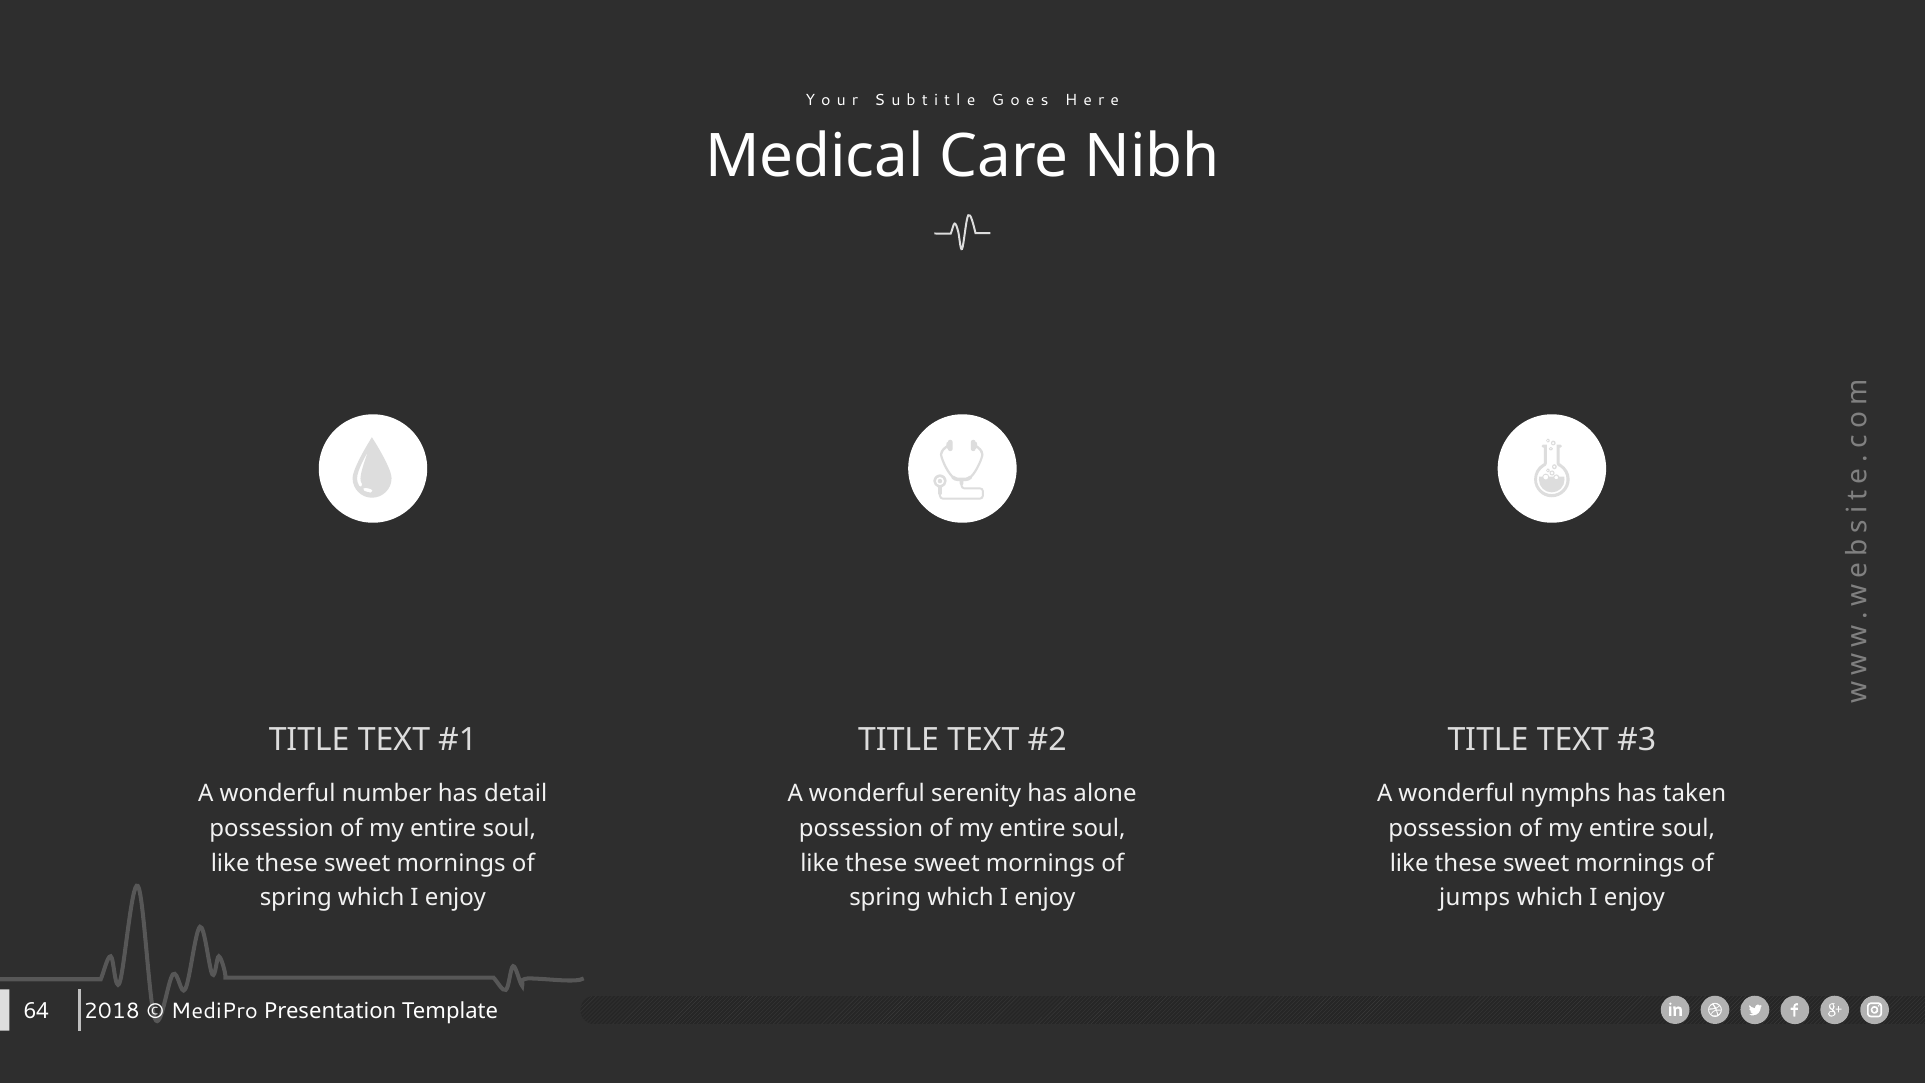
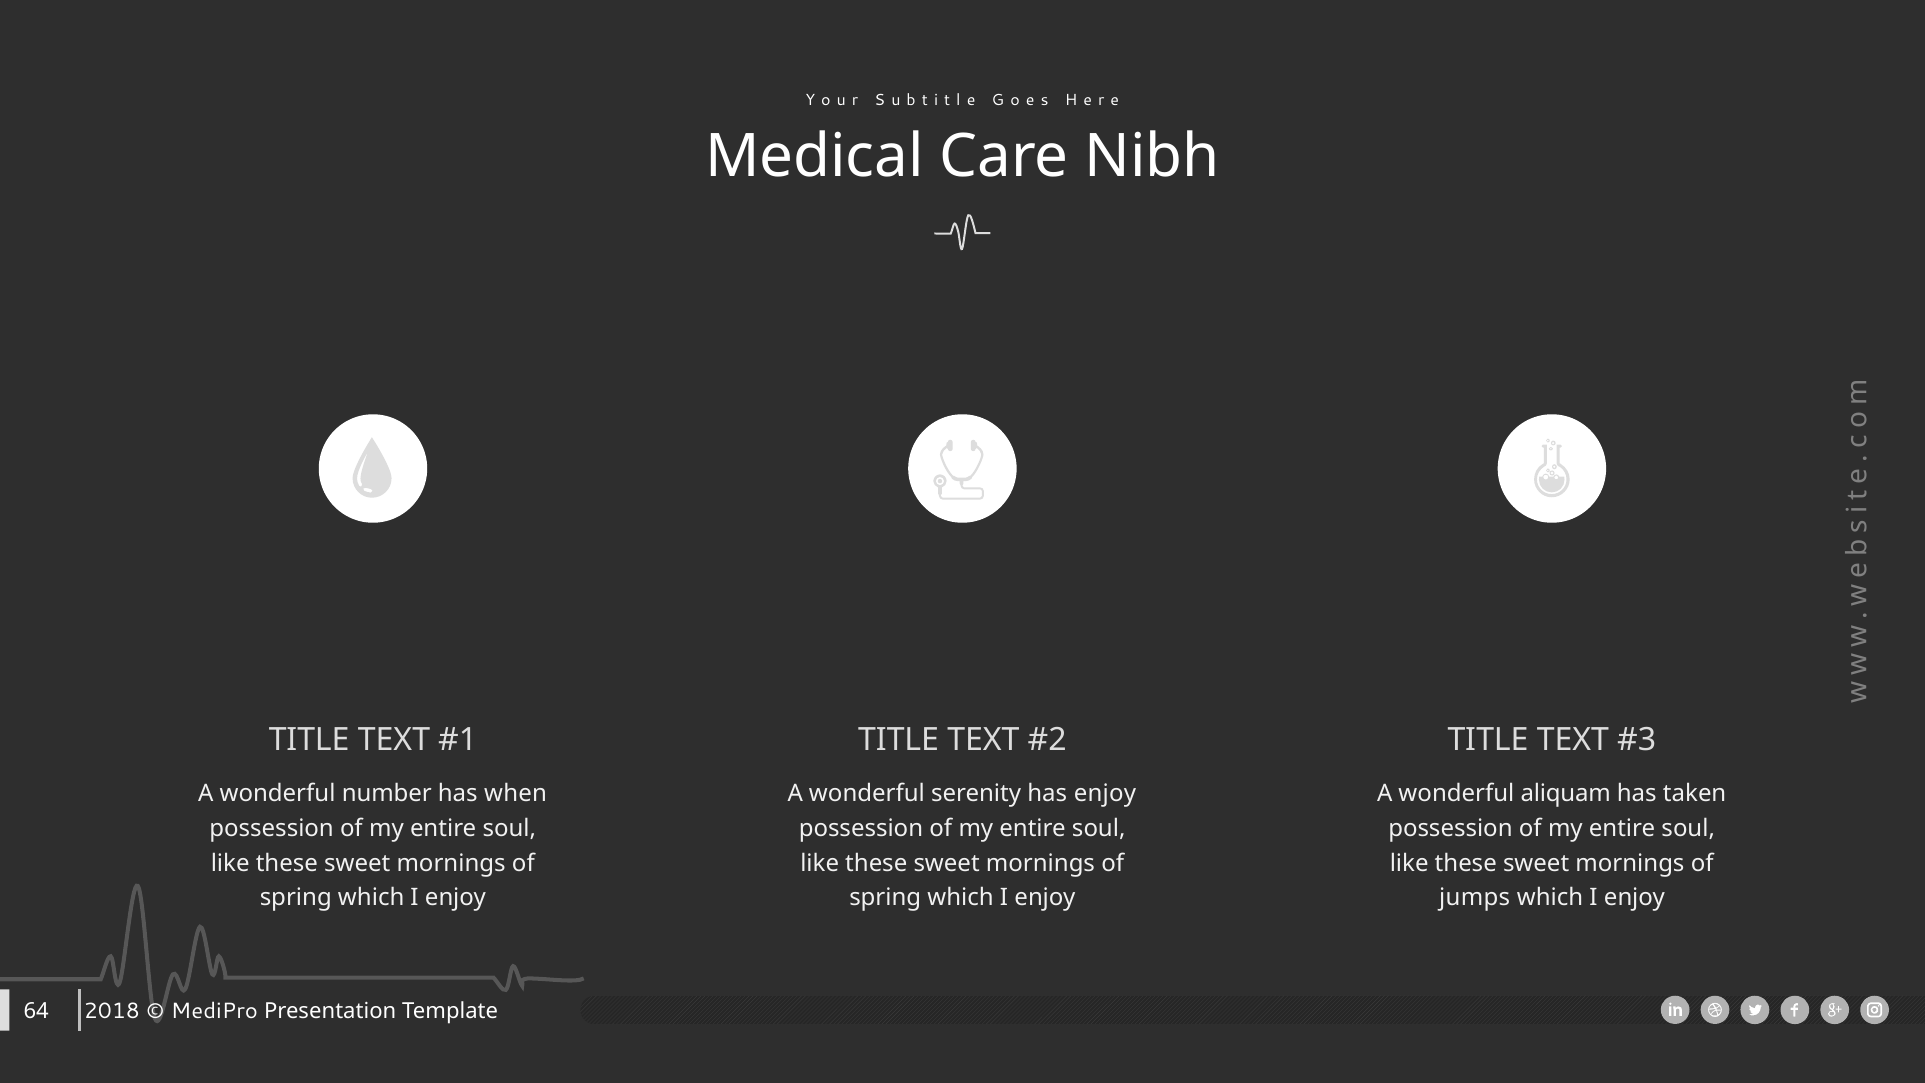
detail: detail -> when (516, 794)
has alone: alone -> enjoy (1105, 794)
nymphs: nymphs -> aliquam (1566, 794)
